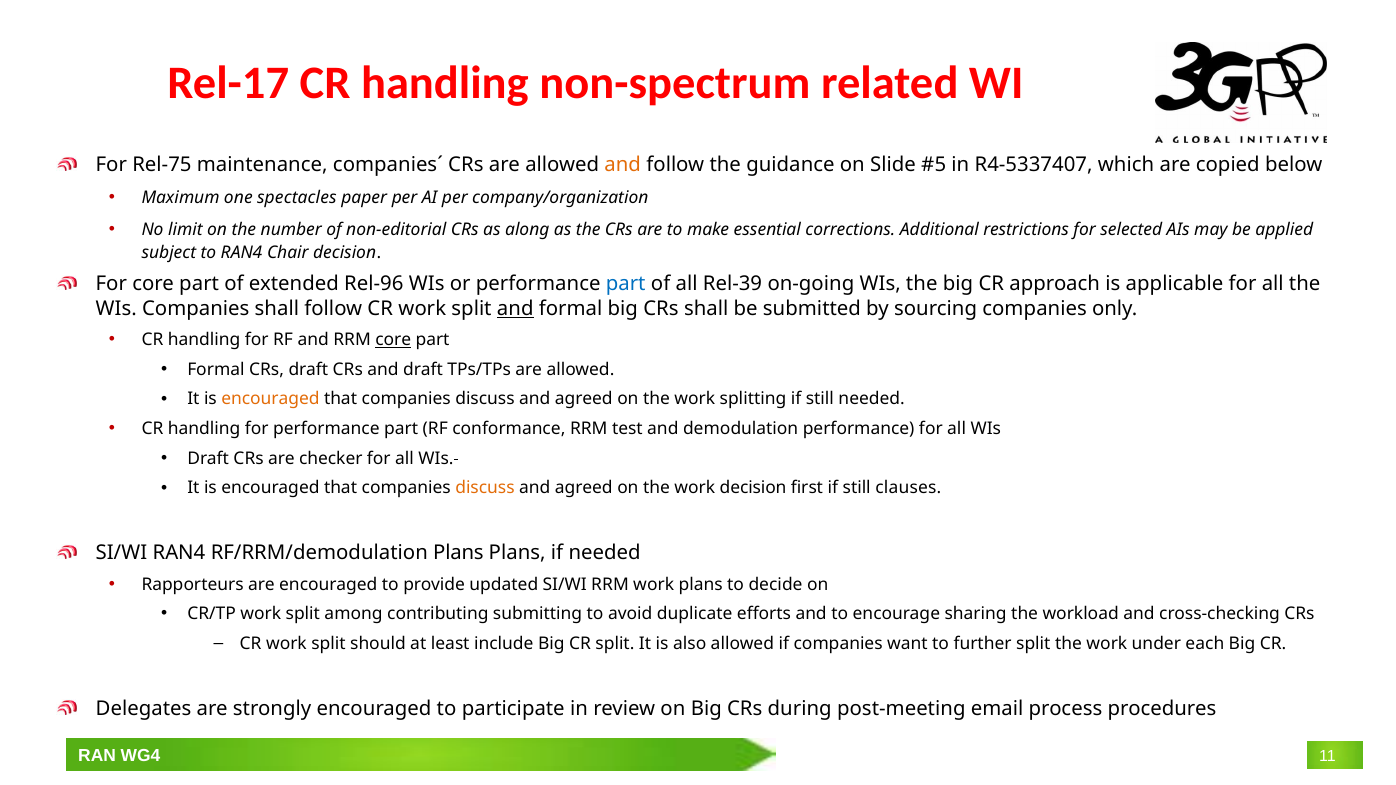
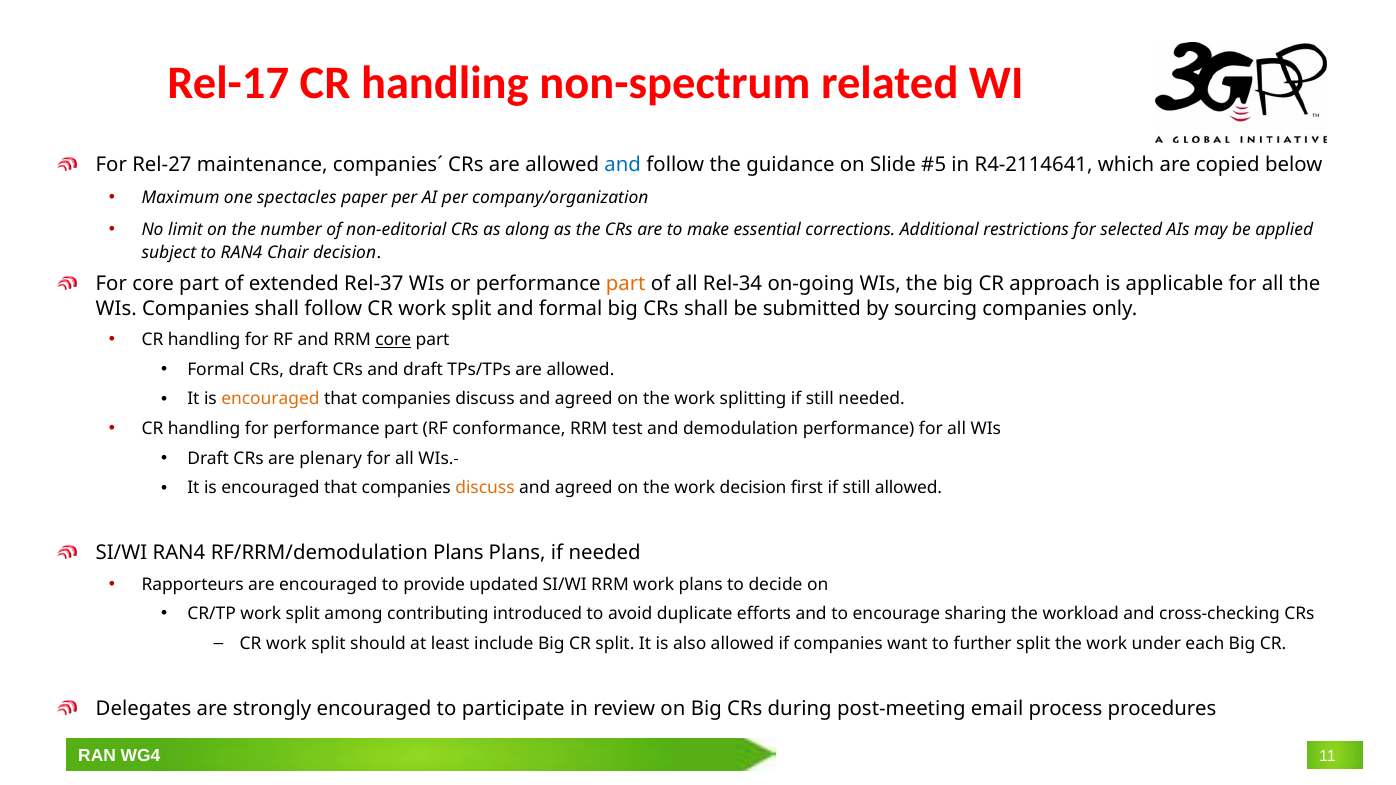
Rel-75: Rel-75 -> Rel-27 (162, 165)
and colour: orange -> blue (623, 165)
R4-5337407: R4-5337407 -> R4-2114641 (1034, 165)
Rel-96: Rel-96 -> Rel-37 (374, 284)
part colour: blue -> orange (626, 284)
Rel-39: Rel-39 -> Rel-34 (733, 284)
and underline: present -> none (515, 309)
checker: checker -> plenary (331, 459)
still clauses: clauses -> allowed (909, 488)
submitting: submitting -> introduced (538, 614)
